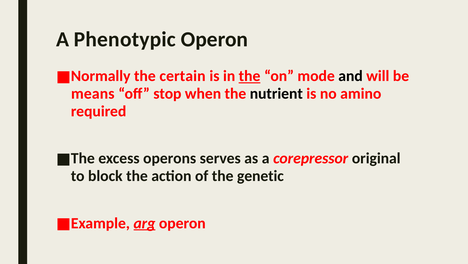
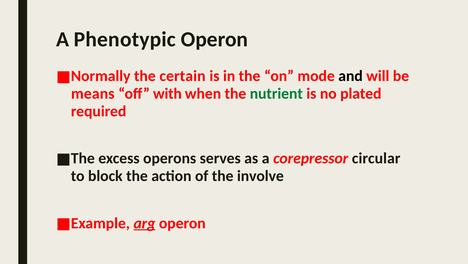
the underline: present -> none (250, 76)
stop: stop -> with (167, 93)
nutrient colour: black -> green (276, 93)
amino: amino -> plated (361, 93)
original: original -> circular (376, 158)
genetic: genetic -> involve (260, 176)
